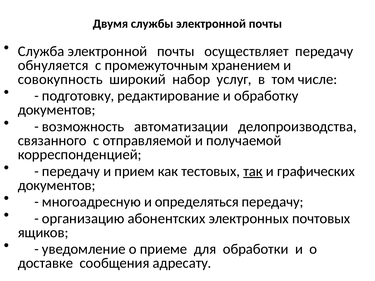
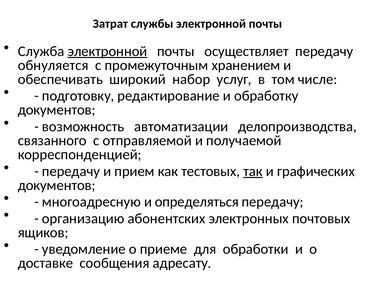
Двумя: Двумя -> Затрат (110, 24)
электронной underline: none -> present (107, 51)
совокупность: совокупность -> обеспечивать (60, 79)
